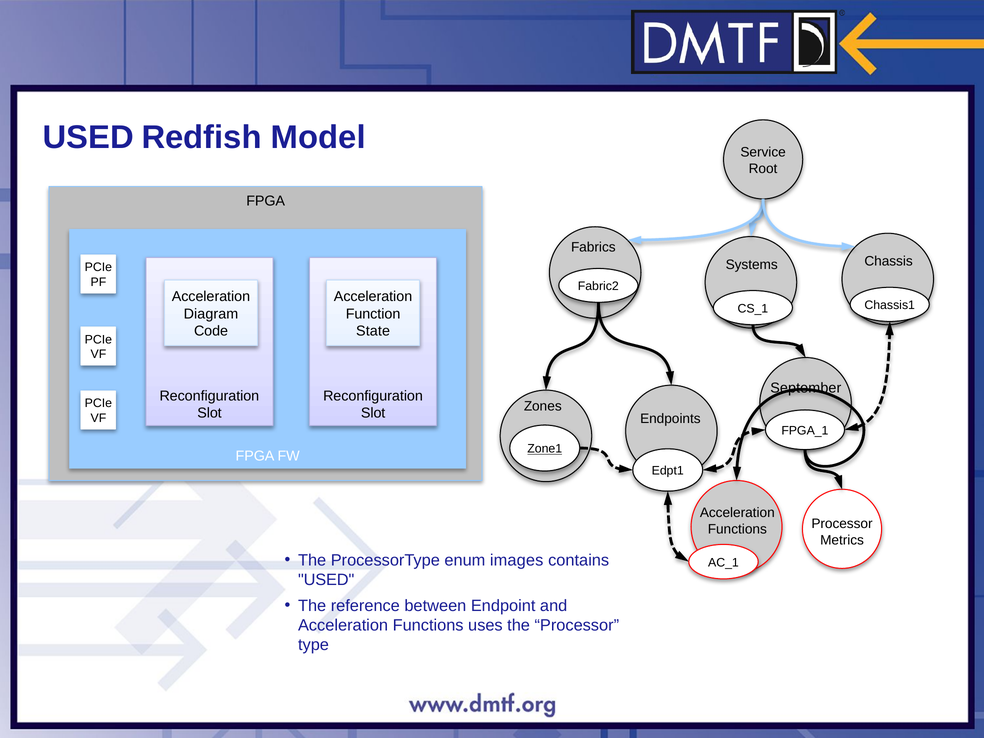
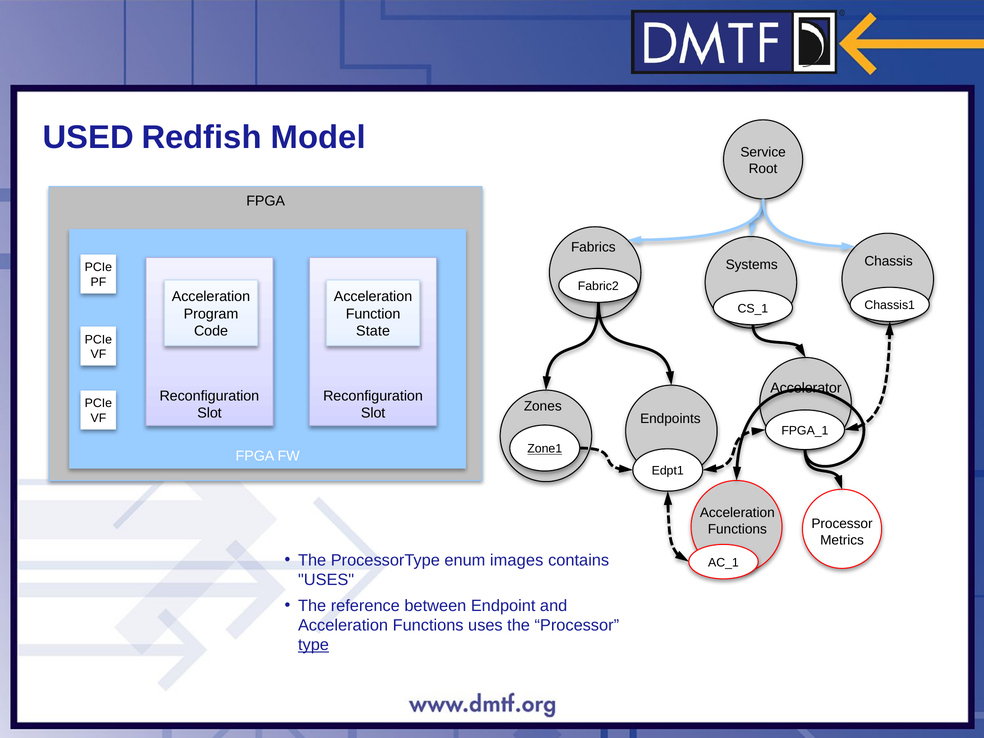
Diagram: Diagram -> Program (211, 314)
September: September -> Accelerator (806, 388)
USED: USED -> USES (326, 580)
type underline: none -> present (314, 645)
